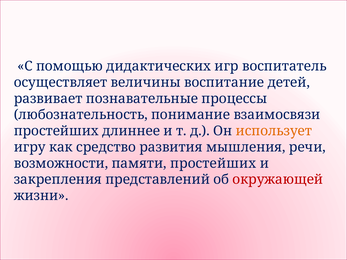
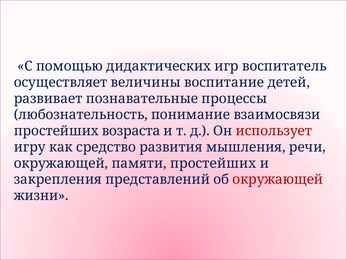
длиннее: длиннее -> возраста (131, 131)
использует colour: orange -> red (274, 131)
возможности: возможности -> окружающей (61, 164)
